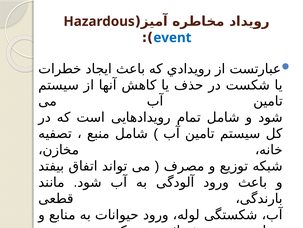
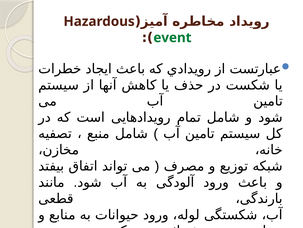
event colour: blue -> green (172, 38)
